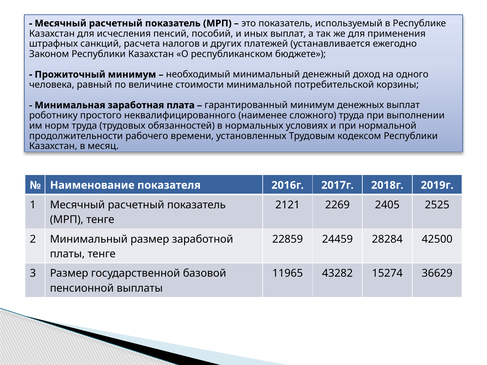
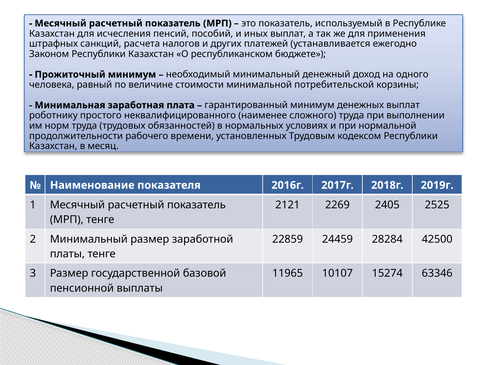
43282: 43282 -> 10107 (337, 274)
36629: 36629 -> 63346 (437, 274)
